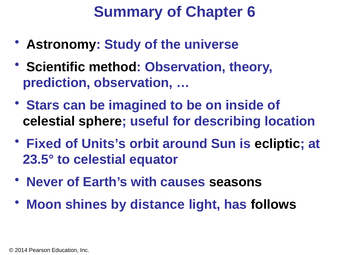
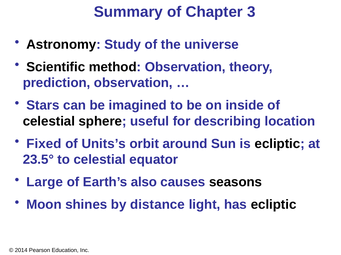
6: 6 -> 3 (251, 12)
Never: Never -> Large (45, 183)
with: with -> also (144, 183)
has follows: follows -> ecliptic (274, 205)
